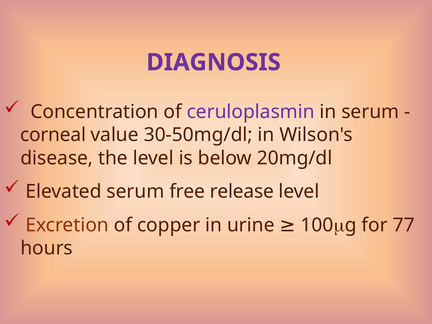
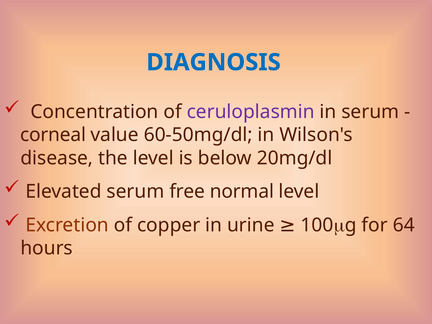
DIAGNOSIS colour: purple -> blue (214, 62)
30-50mg/dl: 30-50mg/dl -> 60-50mg/dl (198, 135)
release: release -> normal (242, 192)
77: 77 -> 64 (404, 225)
